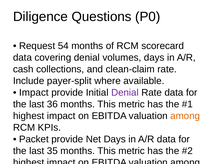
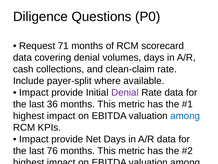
54: 54 -> 71 (63, 46)
among colour: orange -> blue (185, 115)
Packet: Packet -> Impact (34, 139)
35: 35 -> 76 (52, 150)
